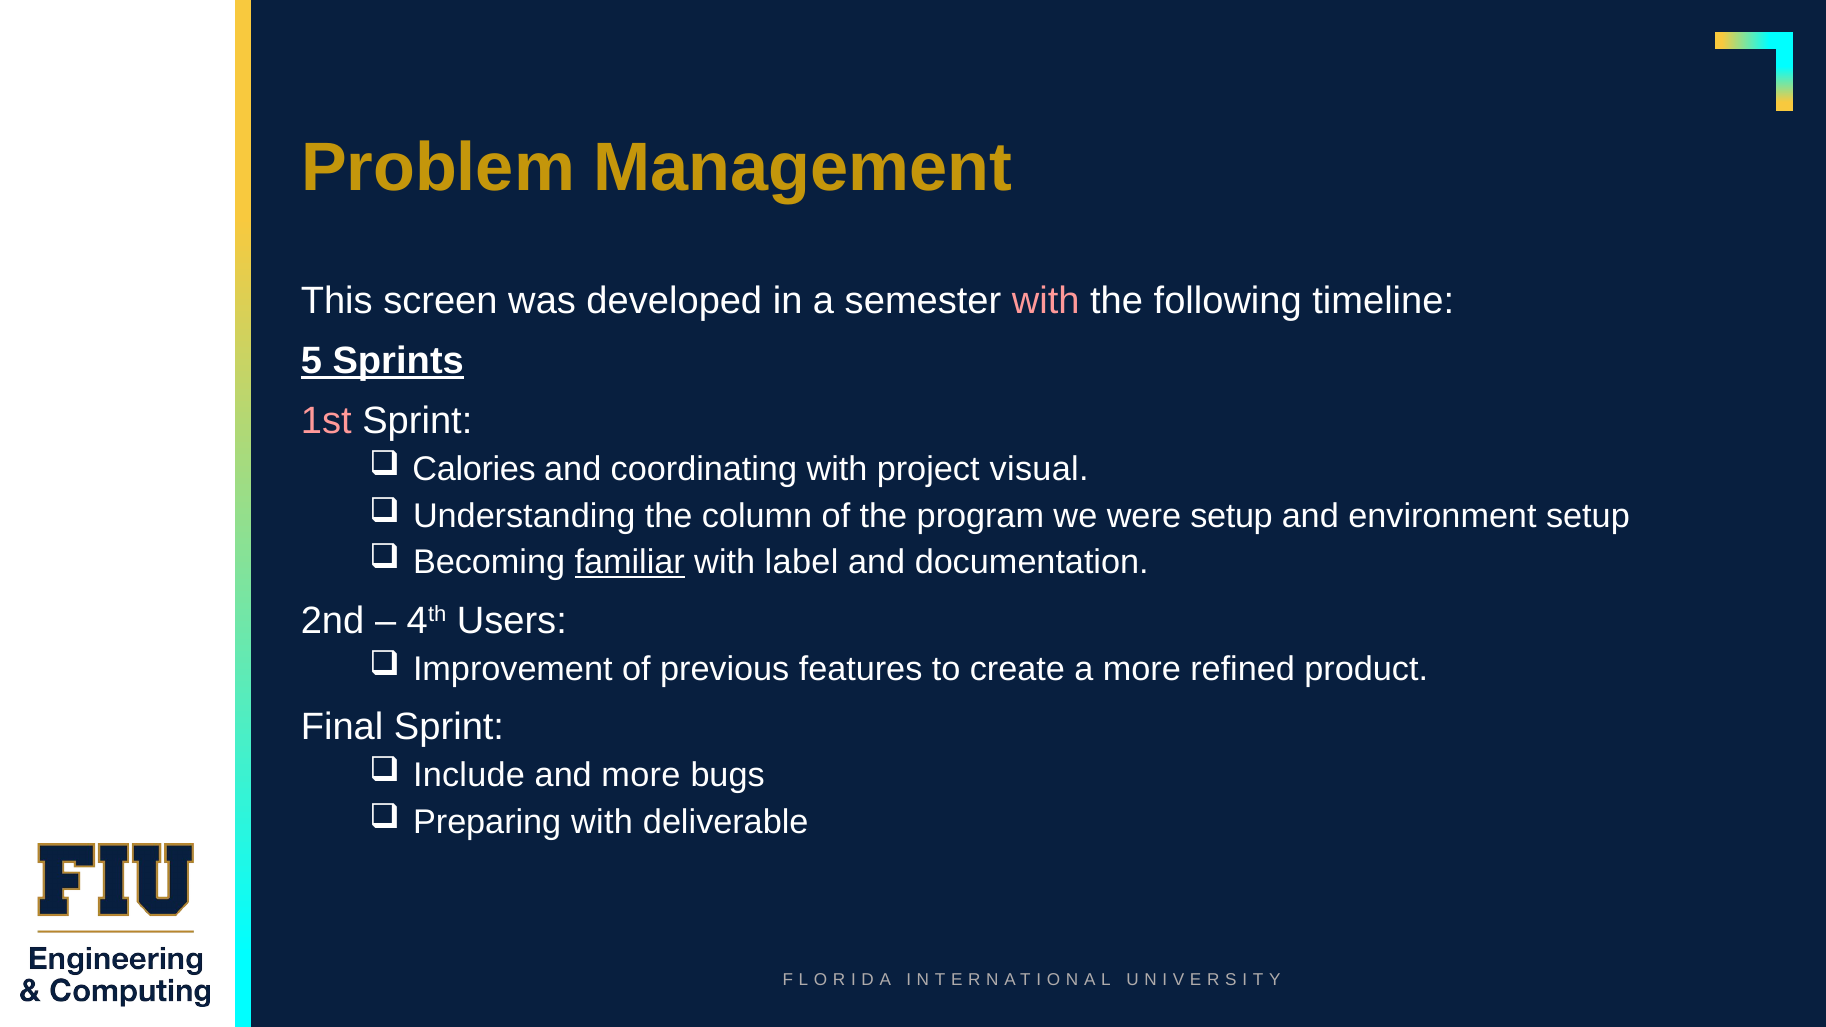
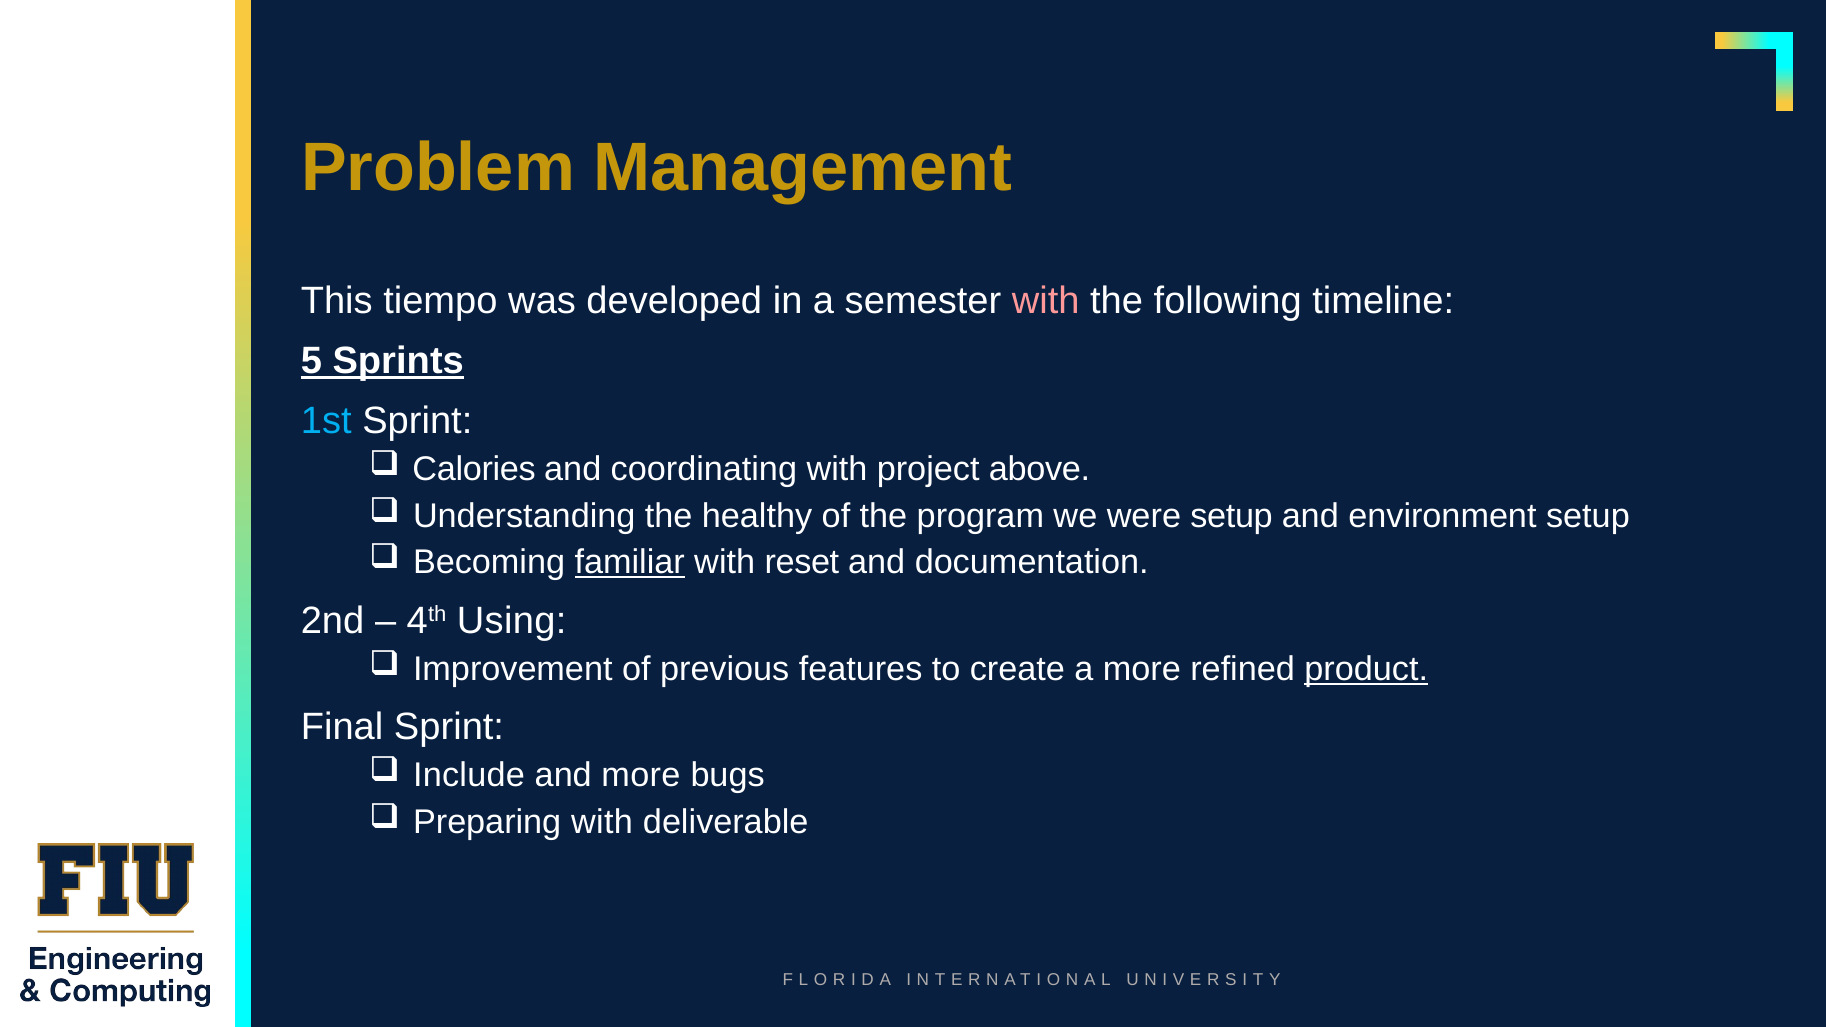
screen: screen -> tiempo (440, 301)
1st colour: pink -> light blue (326, 421)
visual: visual -> above (1039, 470)
column: column -> healthy (757, 516)
label: label -> reset (802, 562)
Users: Users -> Using (512, 621)
product underline: none -> present (1366, 669)
